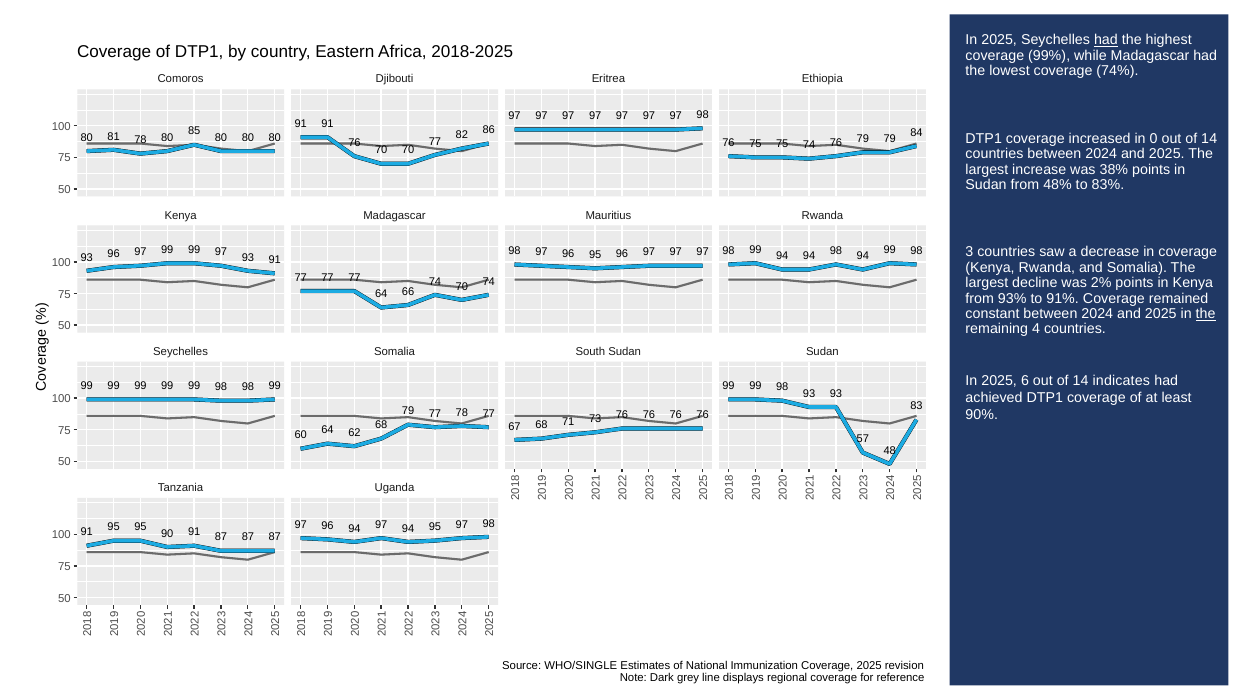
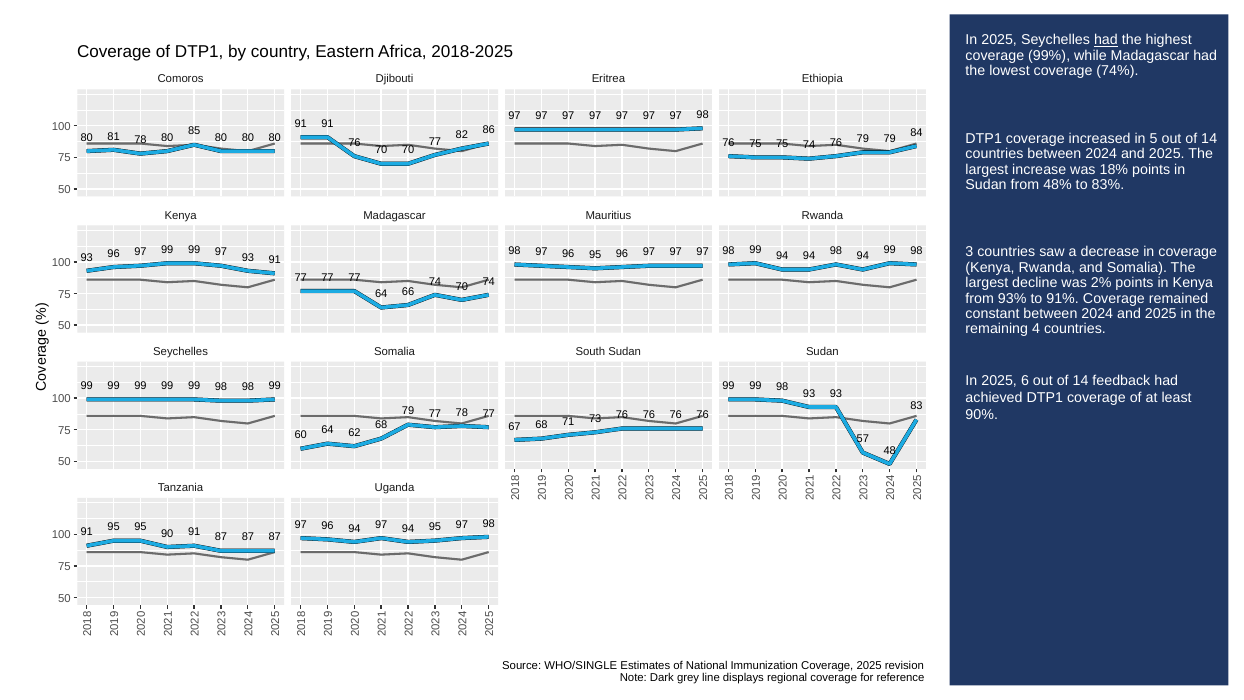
in 0: 0 -> 5 (1154, 139)
38%: 38% -> 18% (1114, 169)
the underline: present -> none (1206, 314)
indicates: indicates -> feedback (1121, 380)
